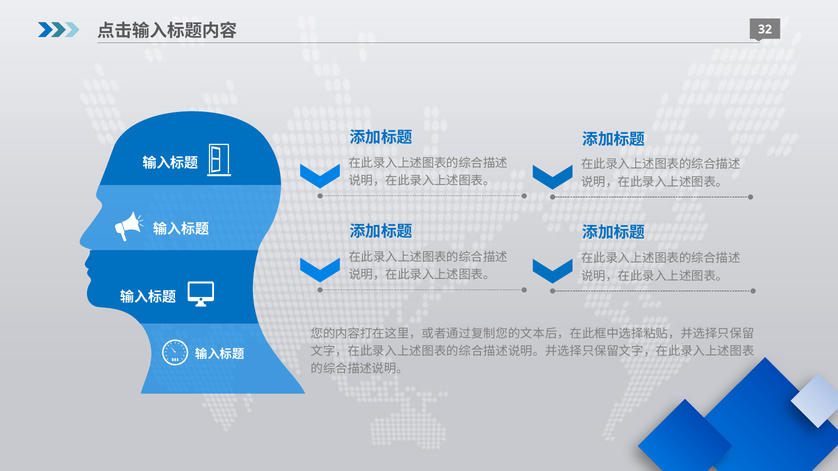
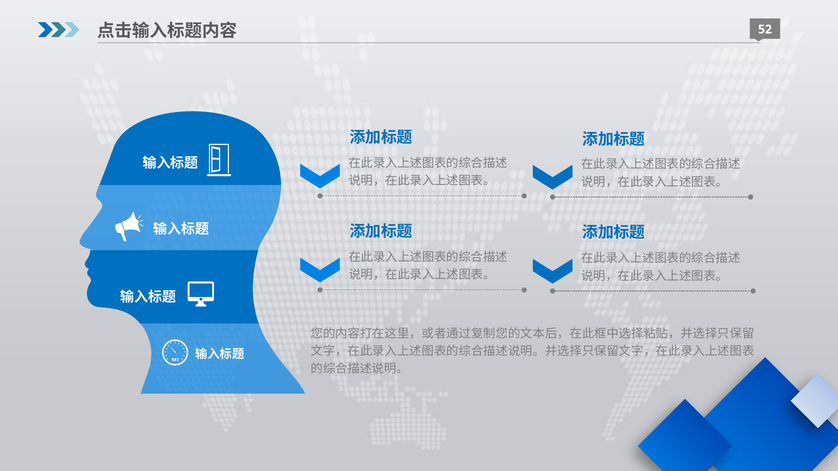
32: 32 -> 52 (765, 29)
